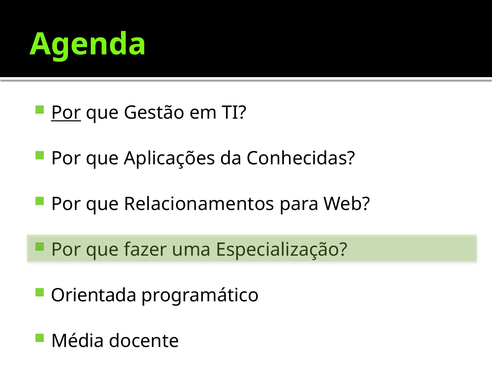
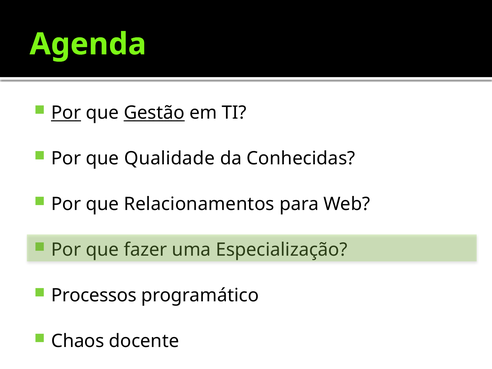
Gestão underline: none -> present (154, 113)
Aplicações: Aplicações -> Qualidade (169, 158)
Orientada: Orientada -> Processos (94, 296)
Média: Média -> Chaos (78, 341)
